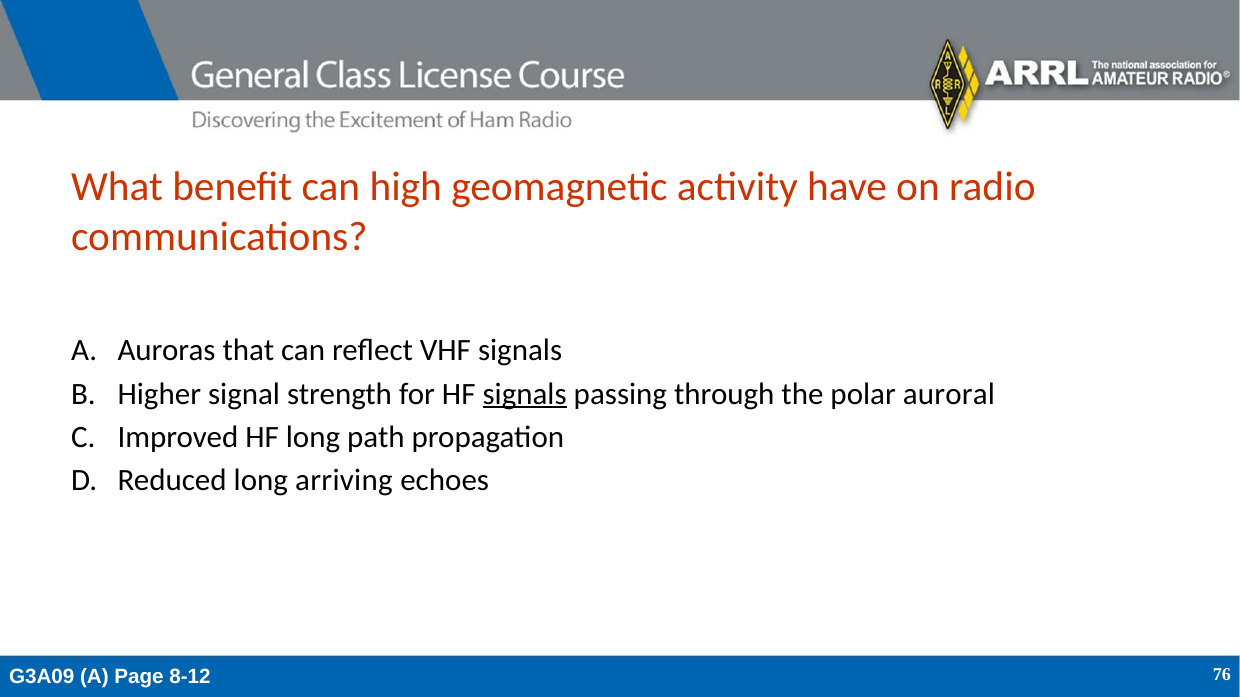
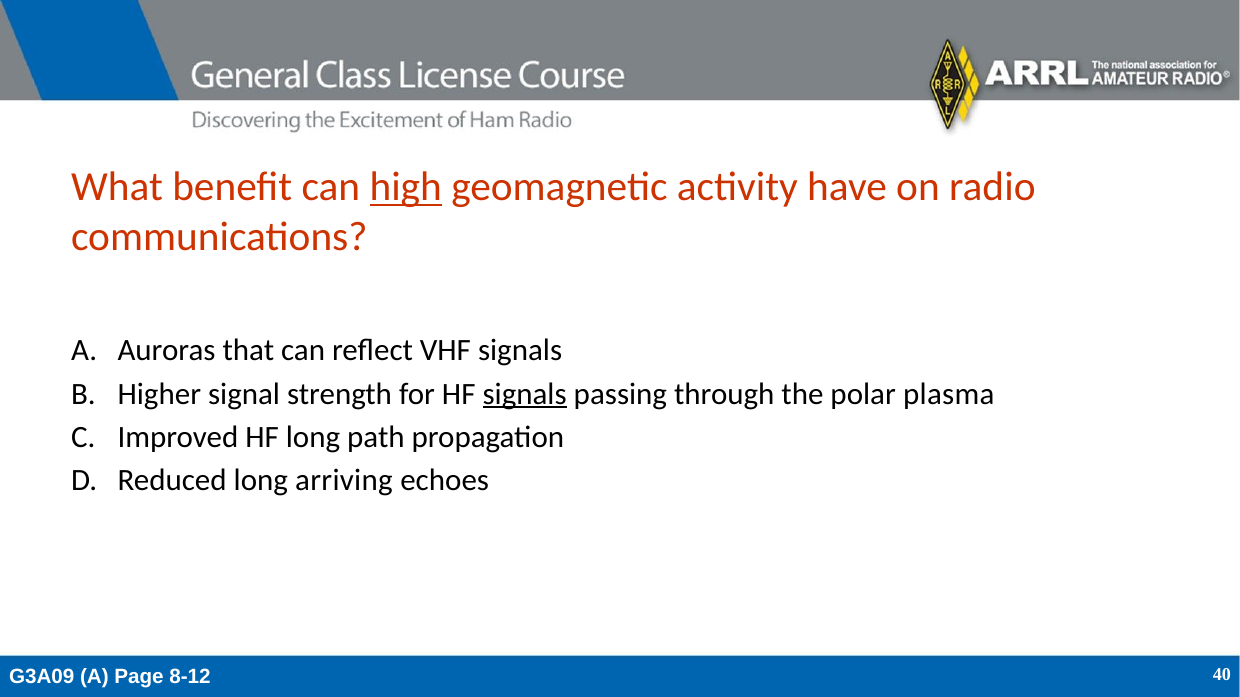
high underline: none -> present (406, 187)
auroral: auroral -> plasma (949, 394)
76: 76 -> 40 (1222, 675)
